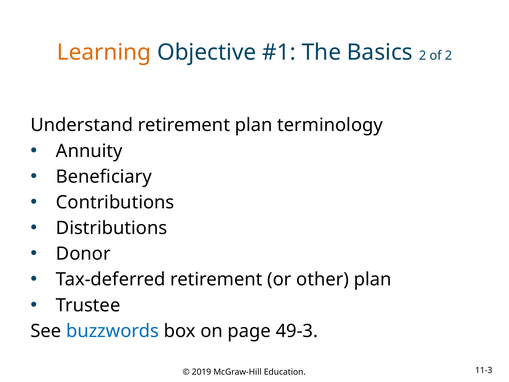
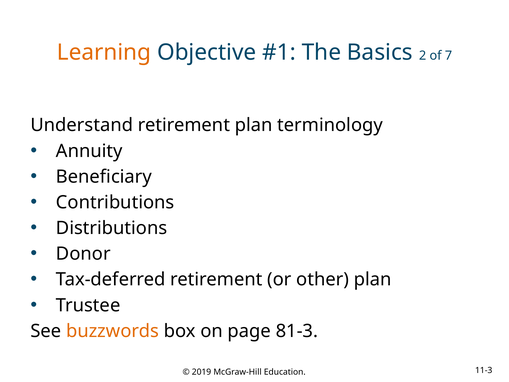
of 2: 2 -> 7 (449, 56)
buzzwords colour: blue -> orange (113, 331)
49-3: 49-3 -> 81-3 (297, 331)
